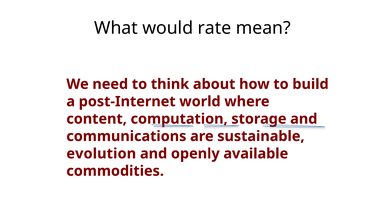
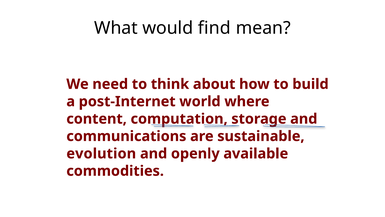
rate: rate -> find (214, 28)
